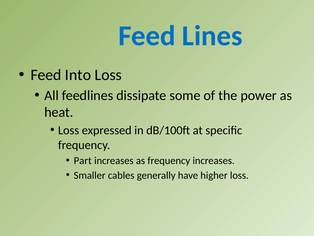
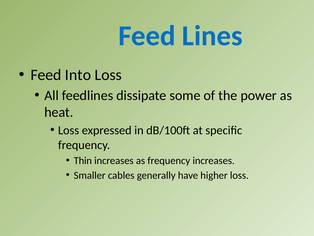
Part: Part -> Thin (83, 160)
